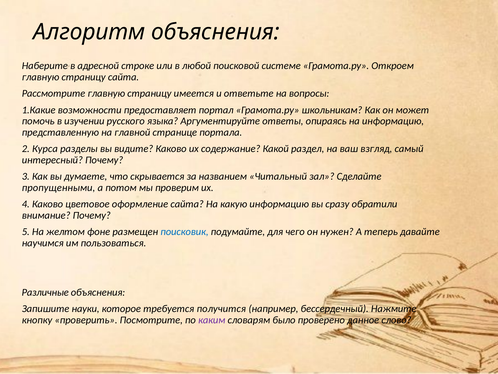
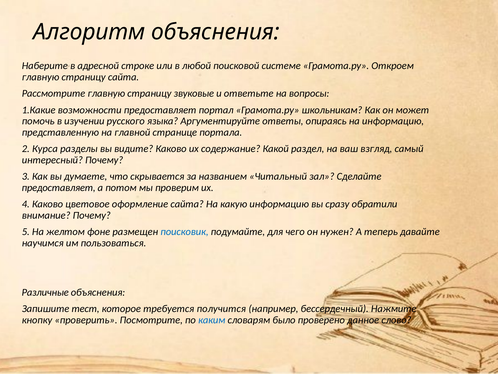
имеется: имеется -> звуковые (194, 93)
пропущенными: пропущенными -> предоставляет (59, 188)
науки: науки -> тест (86, 308)
каким colour: purple -> blue (212, 320)
